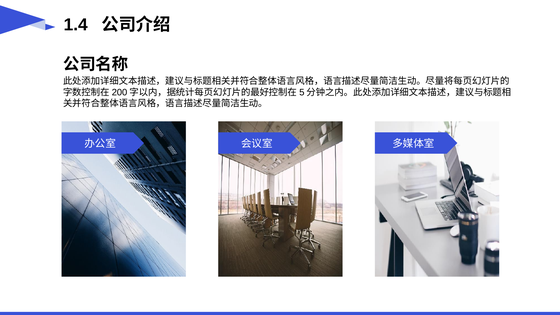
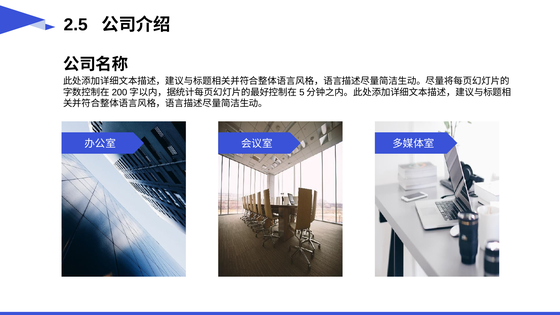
1.4: 1.4 -> 2.5 (76, 25)
